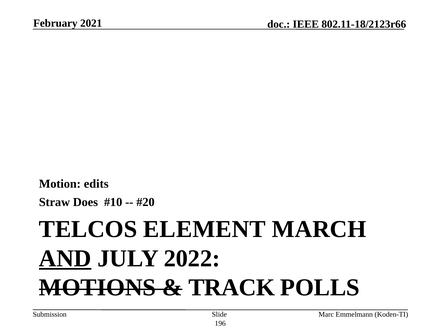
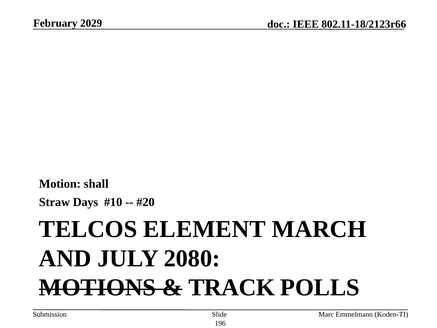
2021: 2021 -> 2029 (91, 23)
edits: edits -> shall (96, 184)
Does: Does -> Days (86, 202)
AND underline: present -> none (65, 258)
2022: 2022 -> 2080 (192, 258)
